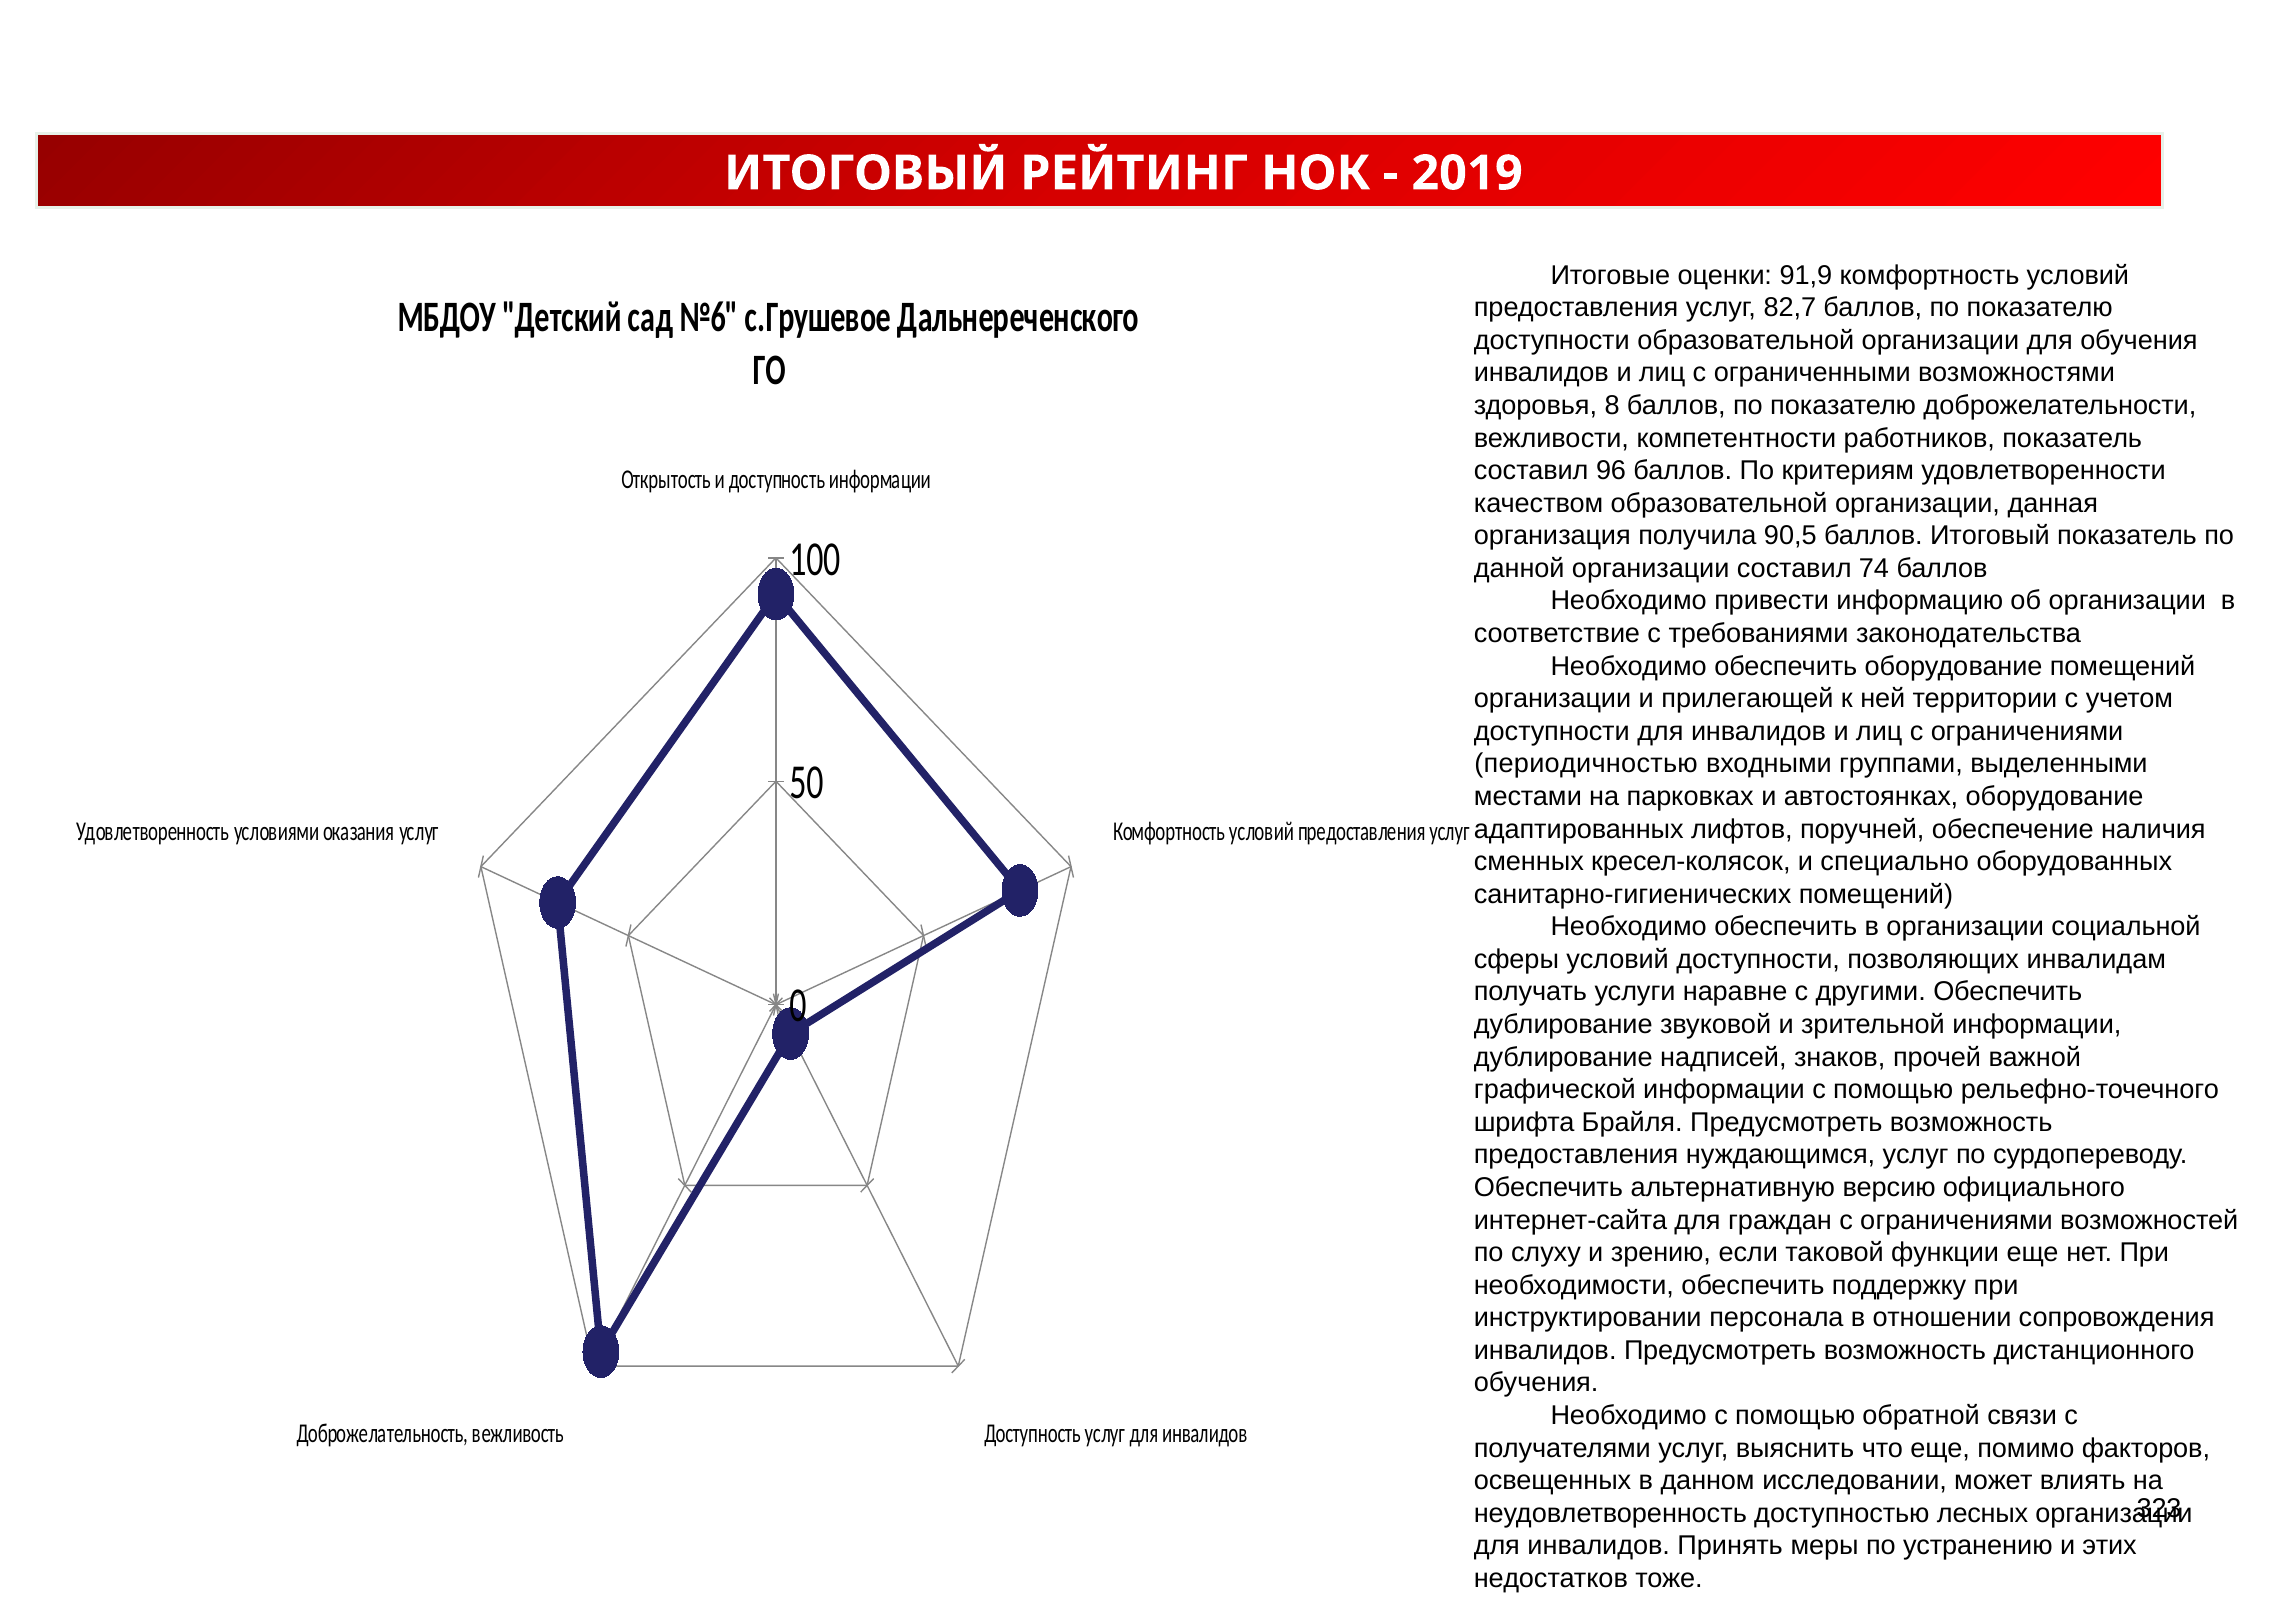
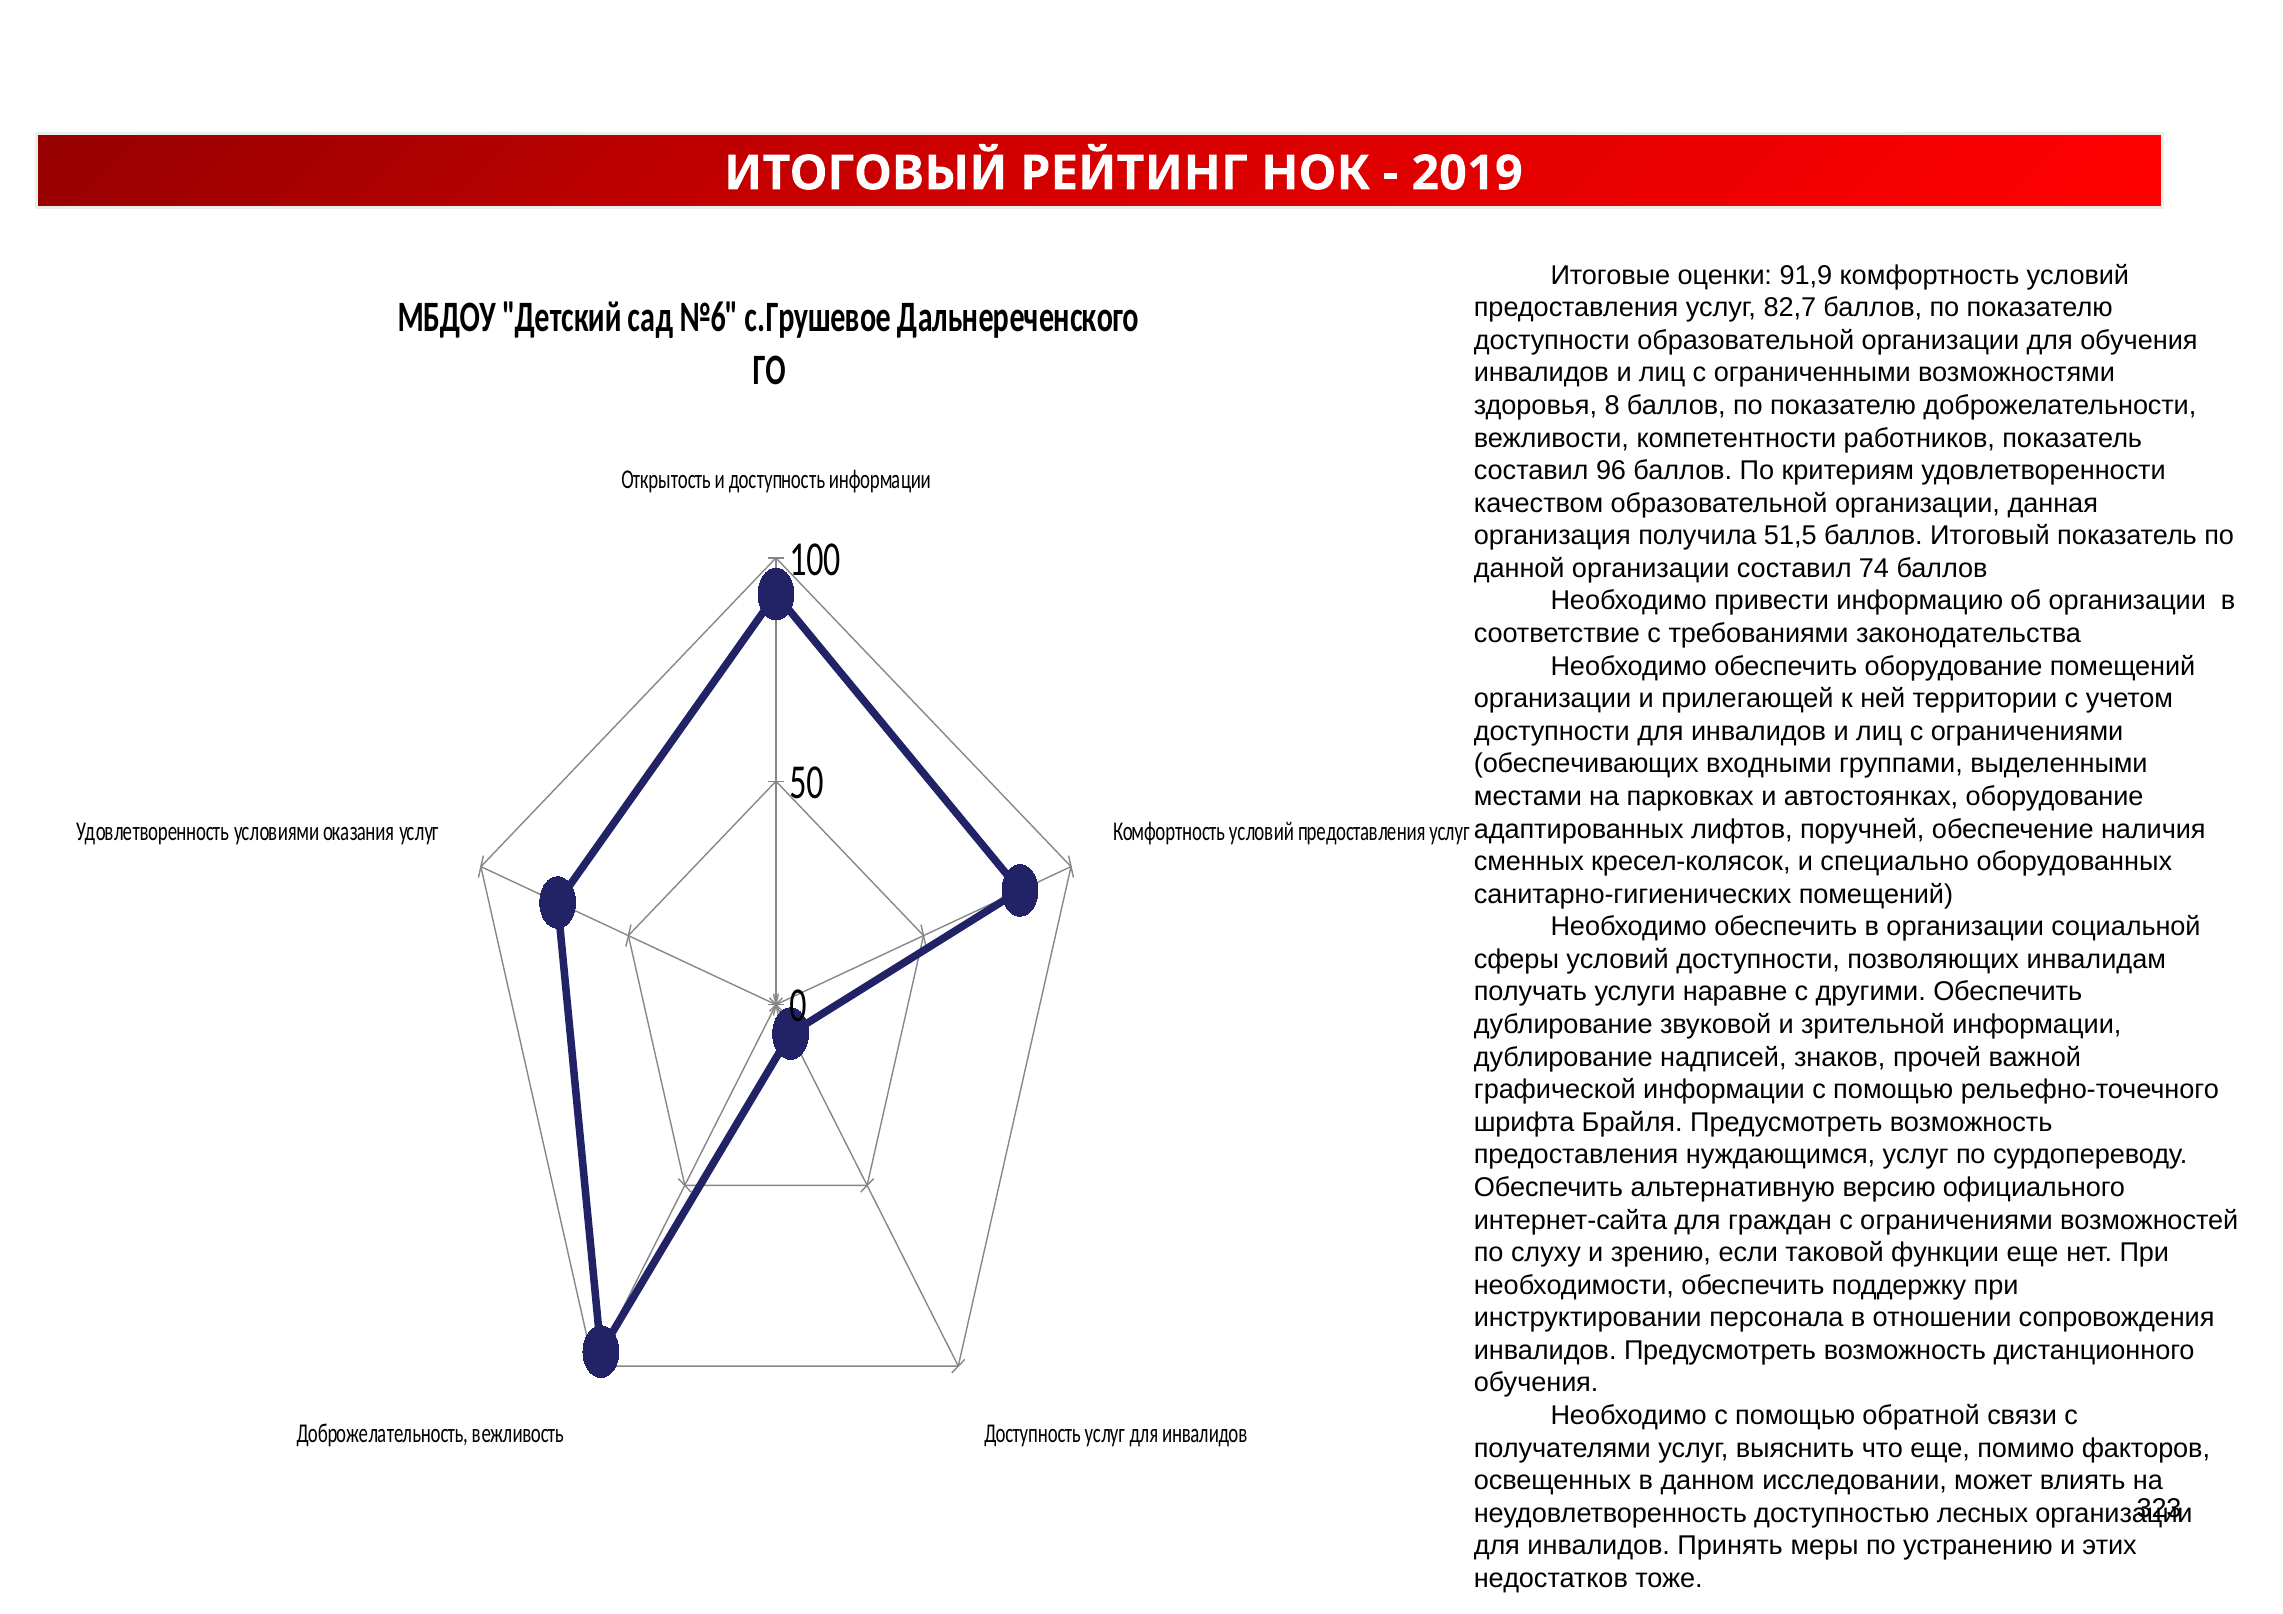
90,5: 90,5 -> 51,5 (1790, 536)
периодичностью: периодичностью -> обеспечивающих (1586, 764)
